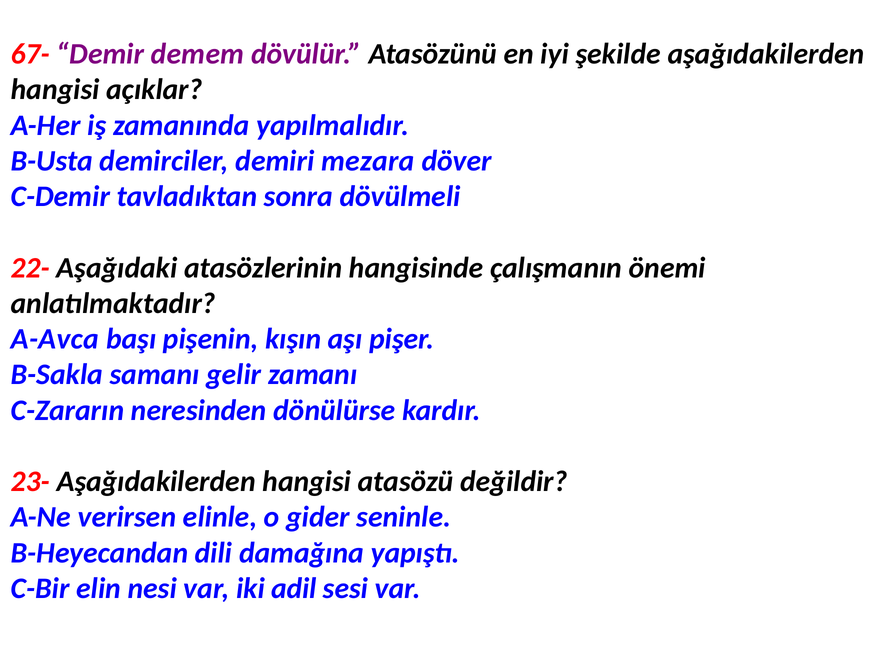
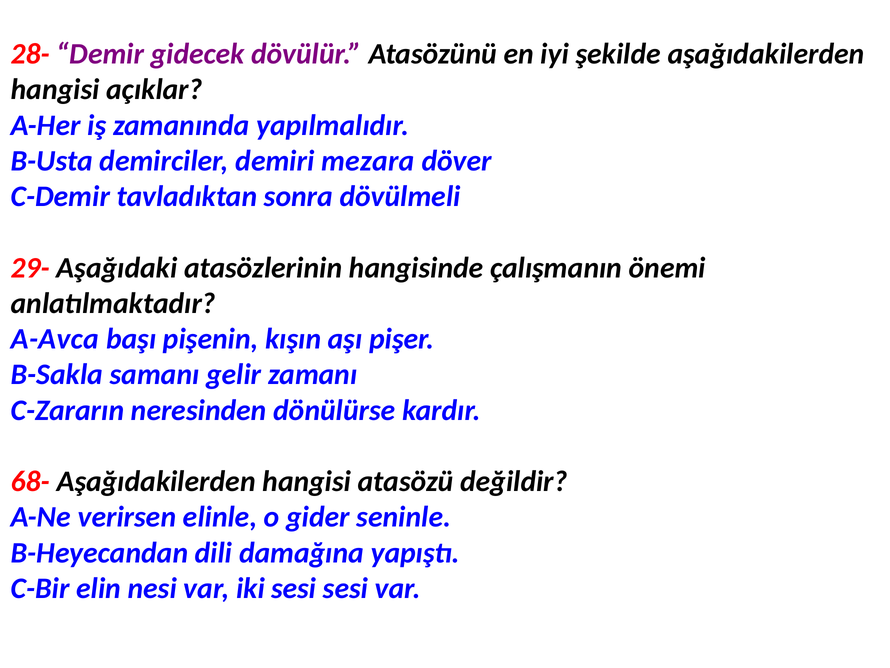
67-: 67- -> 28- (30, 54)
demem: demem -> gidecek (198, 54)
22-: 22- -> 29- (30, 268)
23-: 23- -> 68- (30, 481)
iki adil: adil -> sesi (294, 588)
